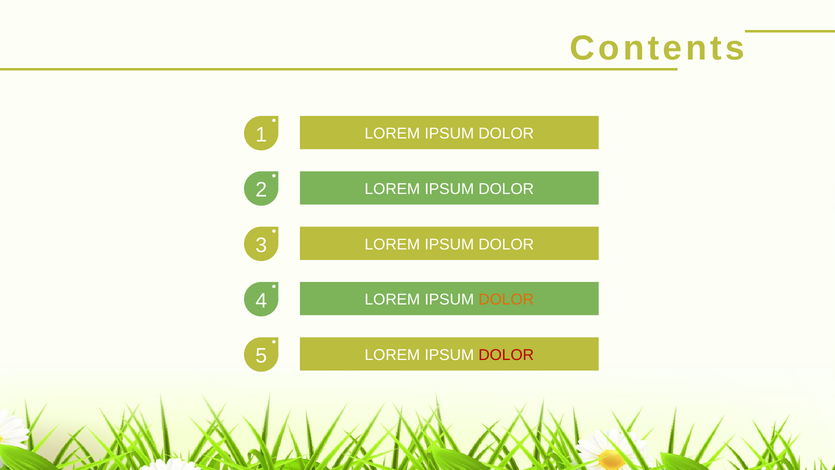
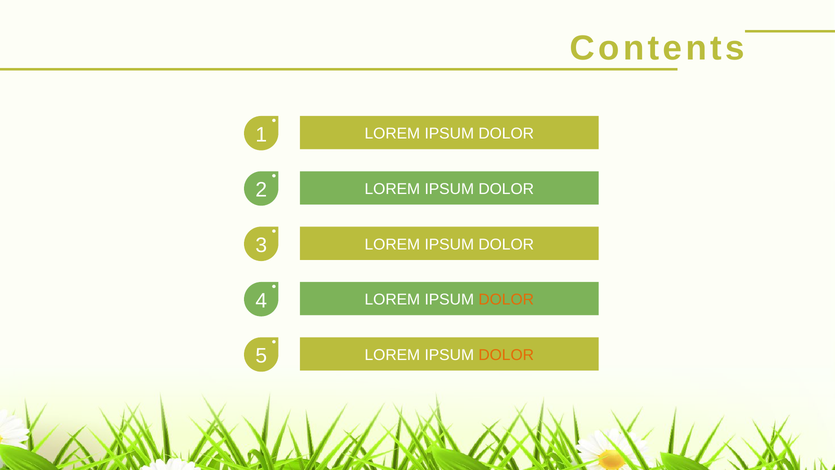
DOLOR colour: red -> orange (506, 355)
